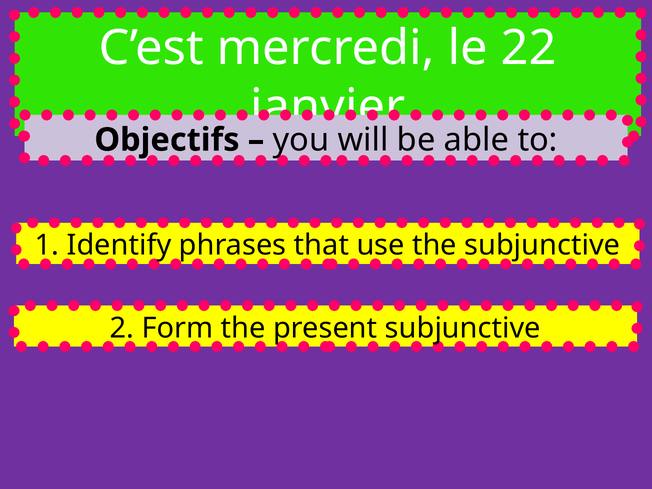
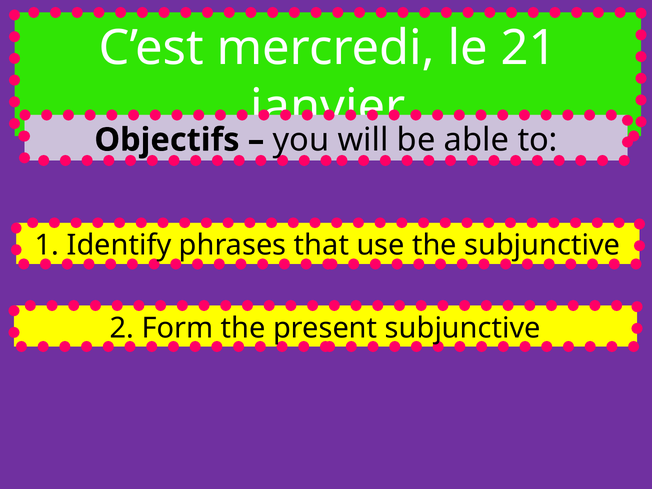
22: 22 -> 21 (529, 48)
